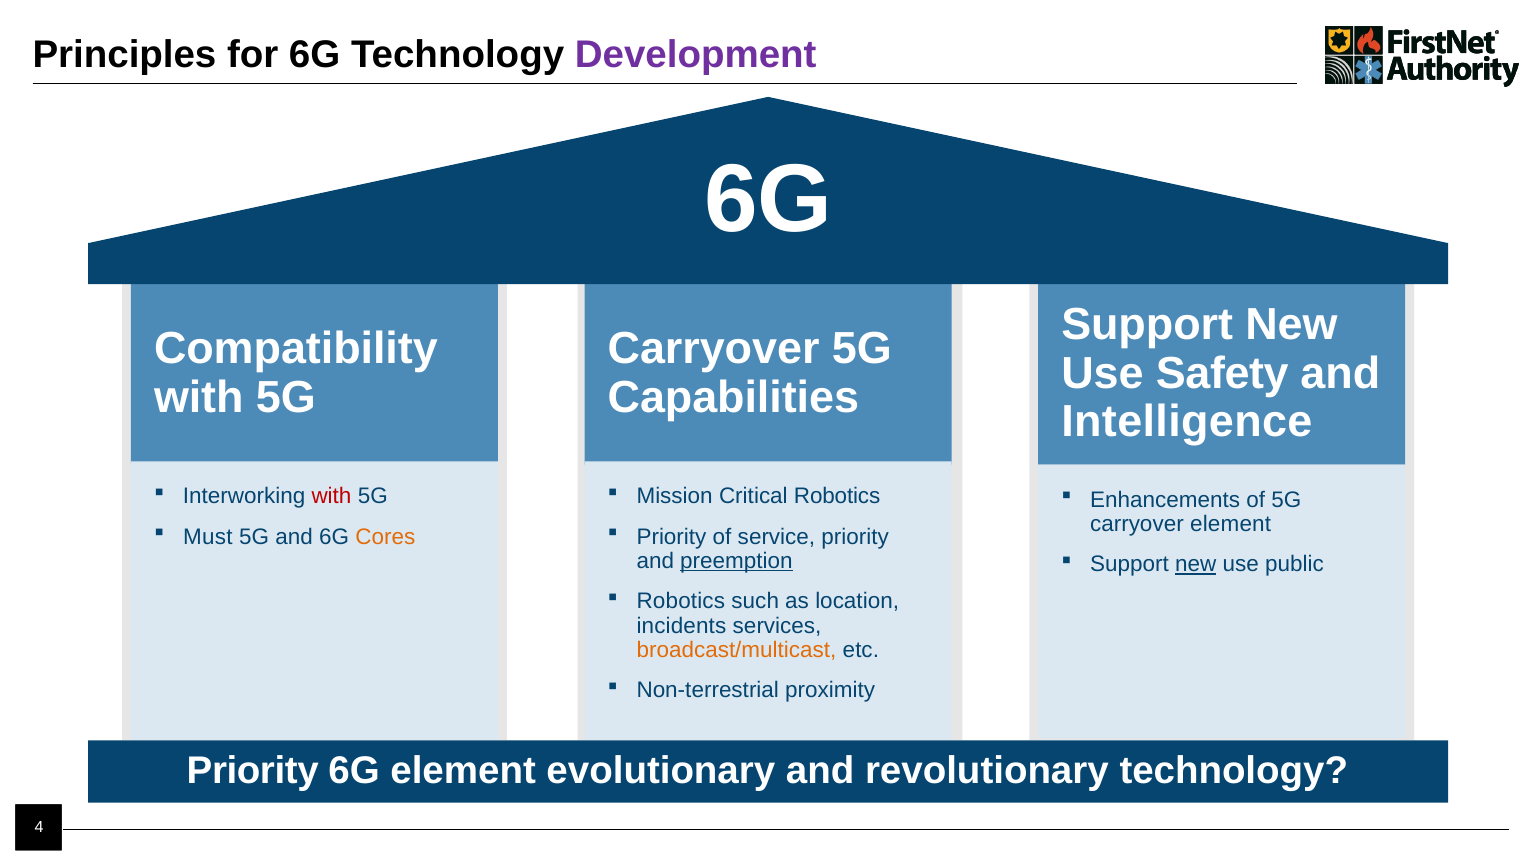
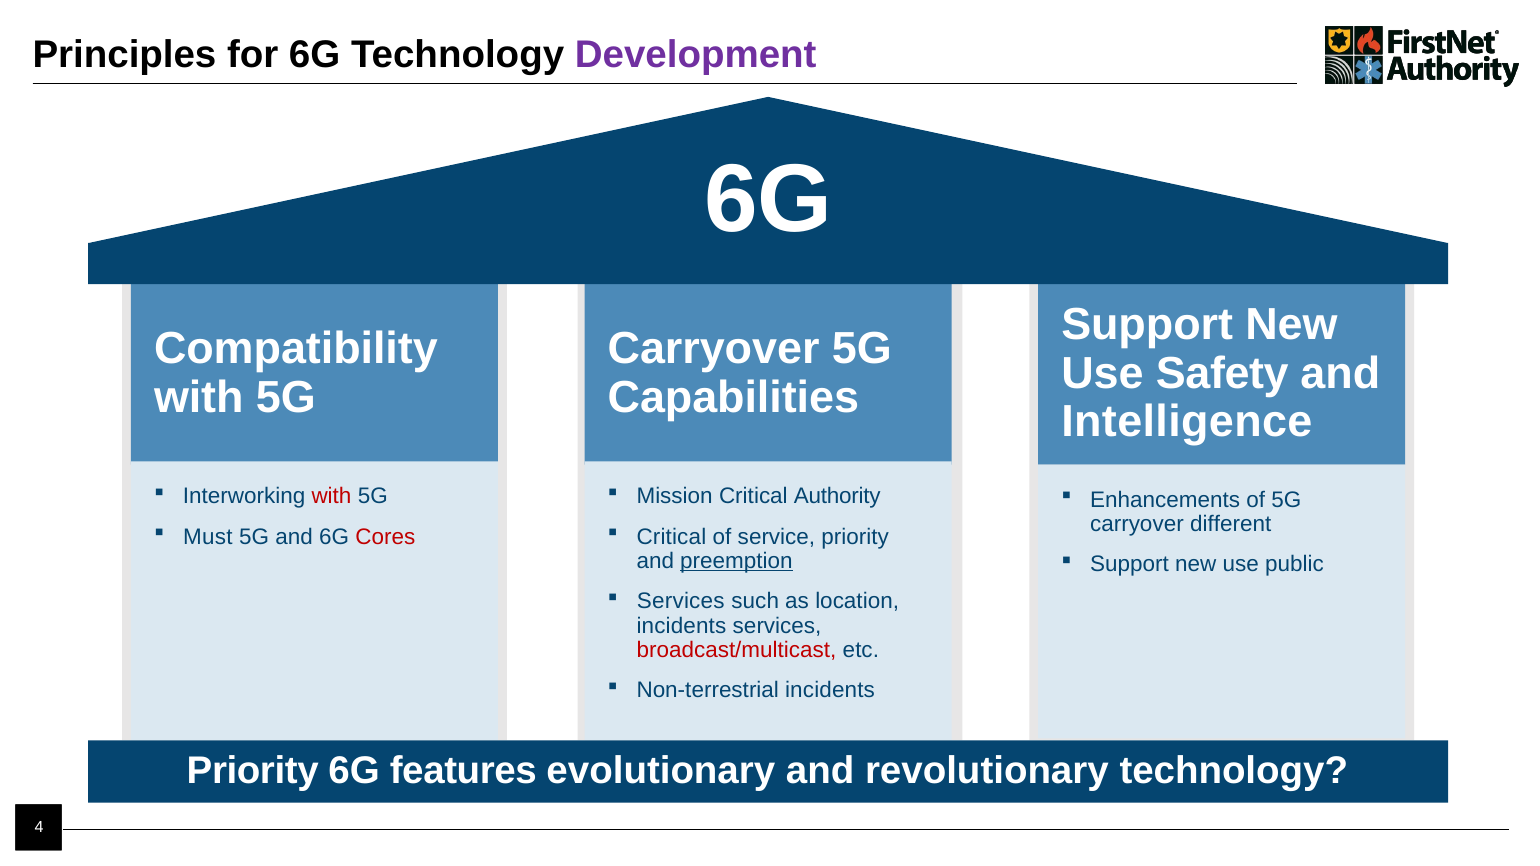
Critical Robotics: Robotics -> Authority (837, 497)
carryover element: element -> different (1231, 524)
Cores colour: orange -> red (385, 537)
Priority: Priority -> Critical (671, 537)
new underline: present -> none (1196, 564)
Robotics: Robotics -> Services (681, 602)
broadcast/multicast colour: orange -> red (736, 650)
Non-terrestrial proximity: proximity -> incidents (830, 691)
6G element: element -> features (463, 772)
